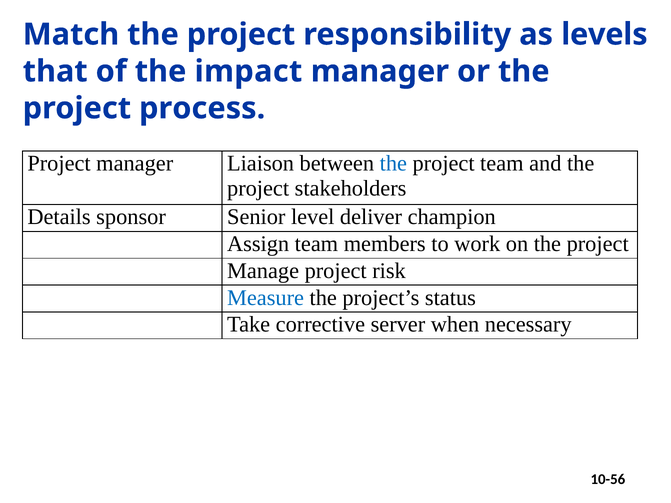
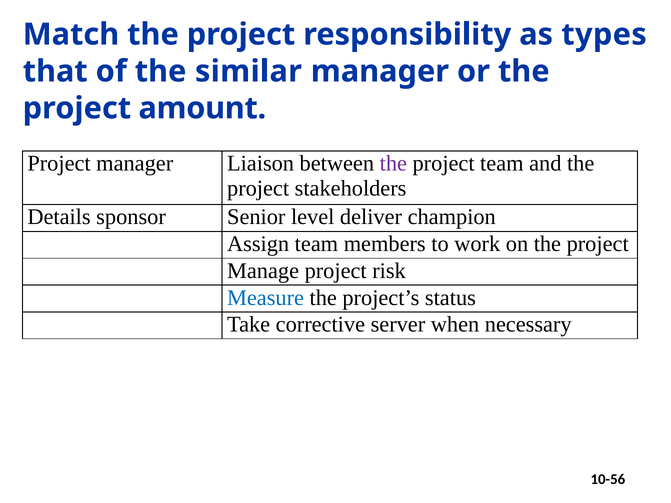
levels: levels -> types (604, 34)
impact: impact -> similar (248, 71)
process: process -> amount (202, 108)
the colour: blue -> purple (393, 164)
